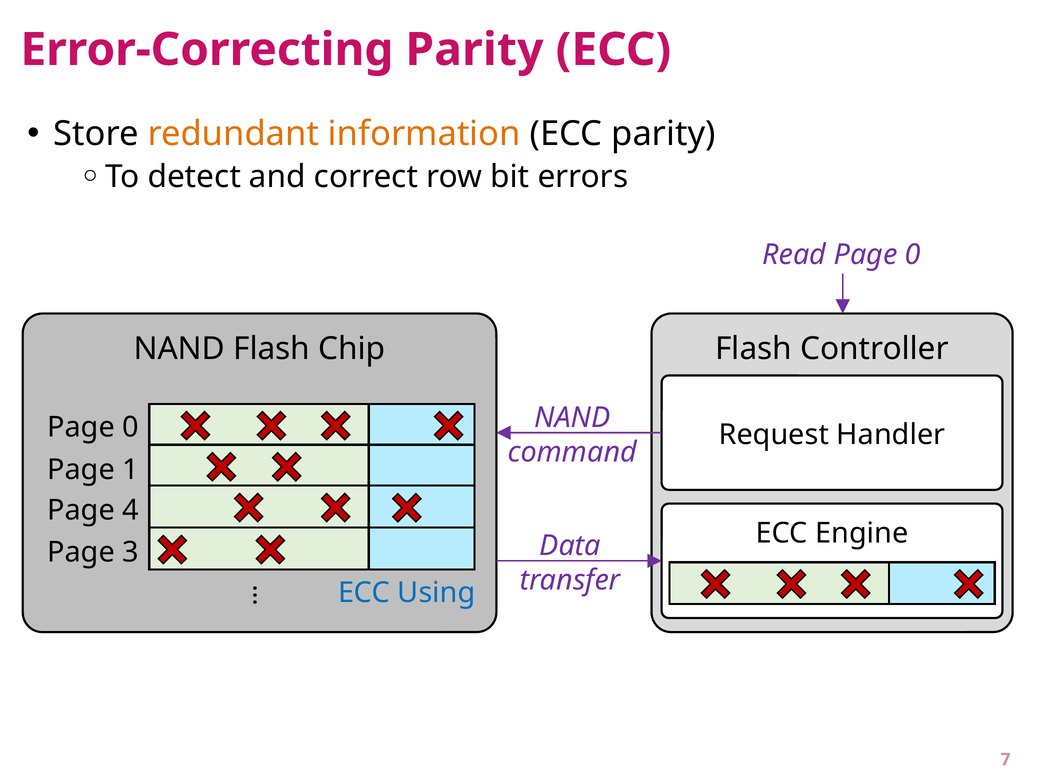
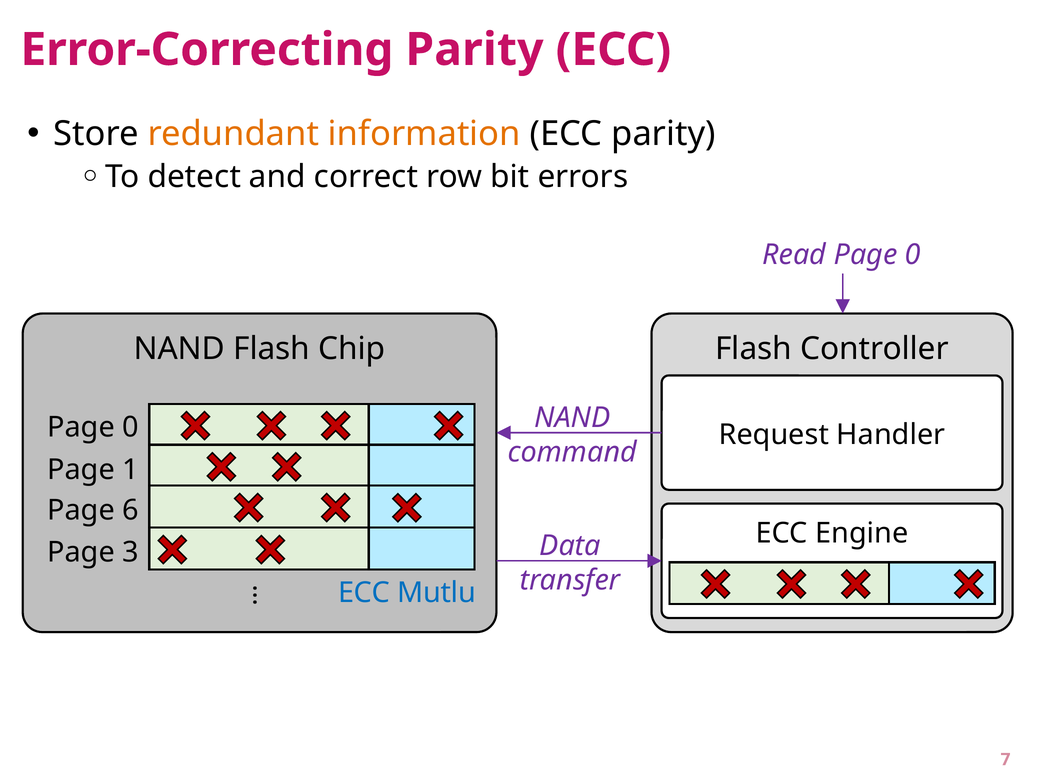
4: 4 -> 6 (131, 510)
Using: Using -> Mutlu (437, 592)
